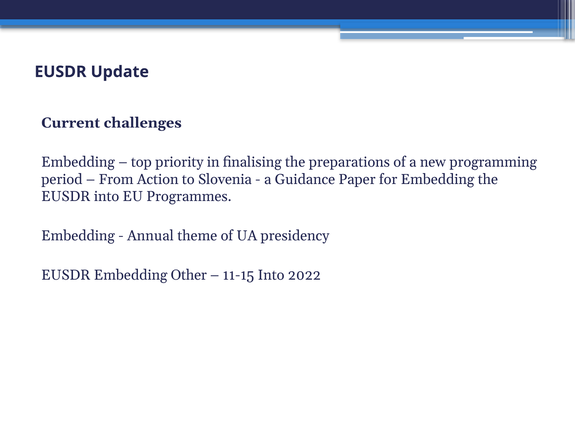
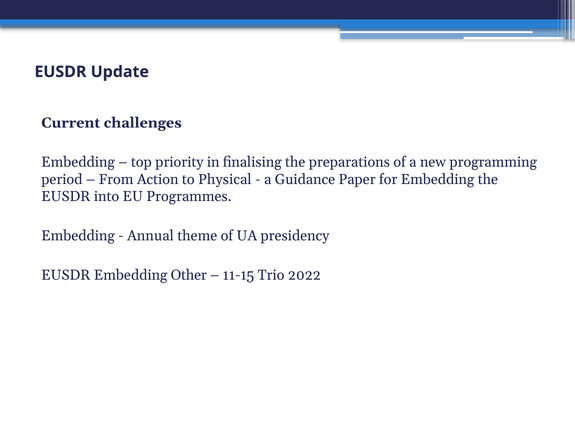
Slovenia: Slovenia -> Physical (225, 179)
11-15 Into: Into -> Trio (271, 275)
